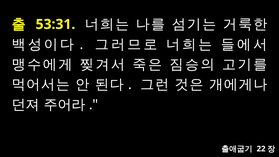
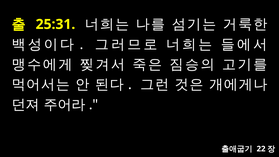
53:31: 53:31 -> 25:31 (55, 24)
